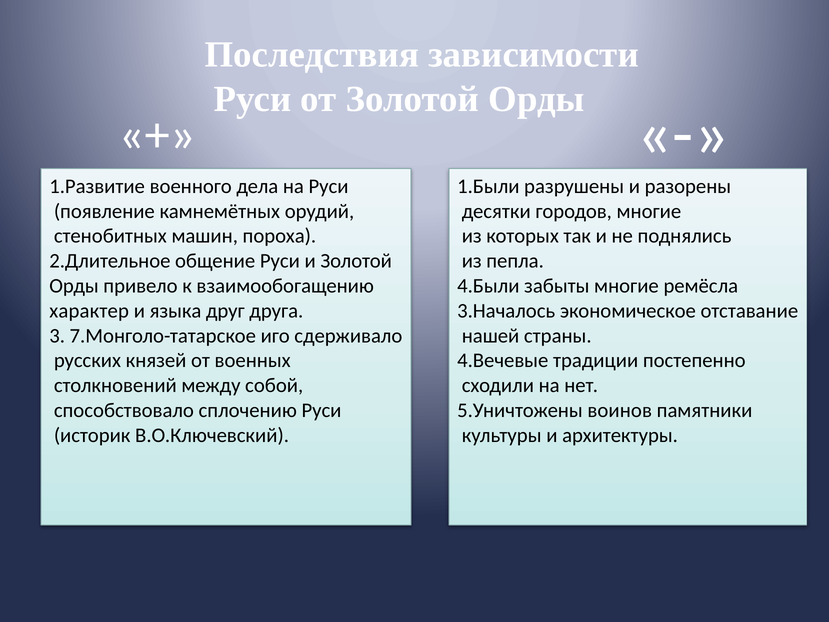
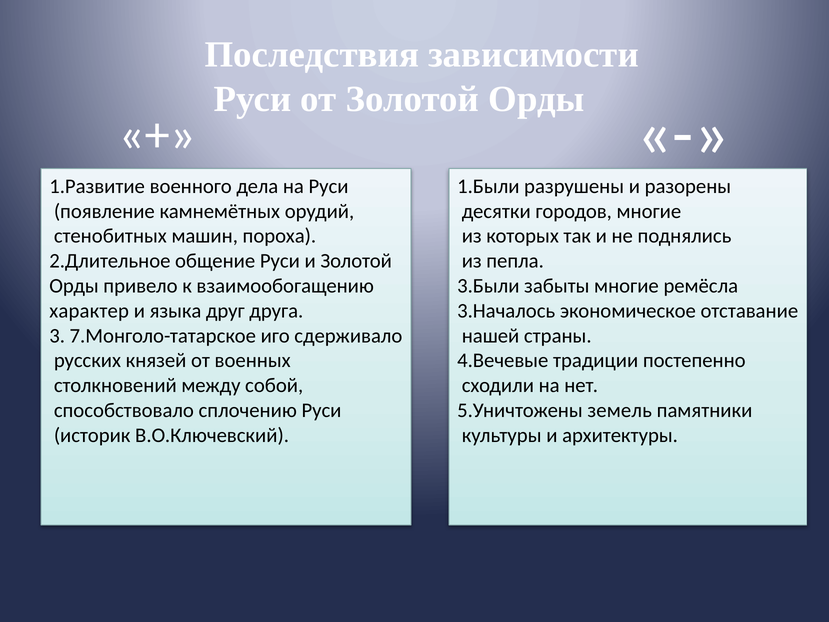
4.Были: 4.Были -> 3.Были (488, 286)
воинов: воинов -> земель (620, 410)
